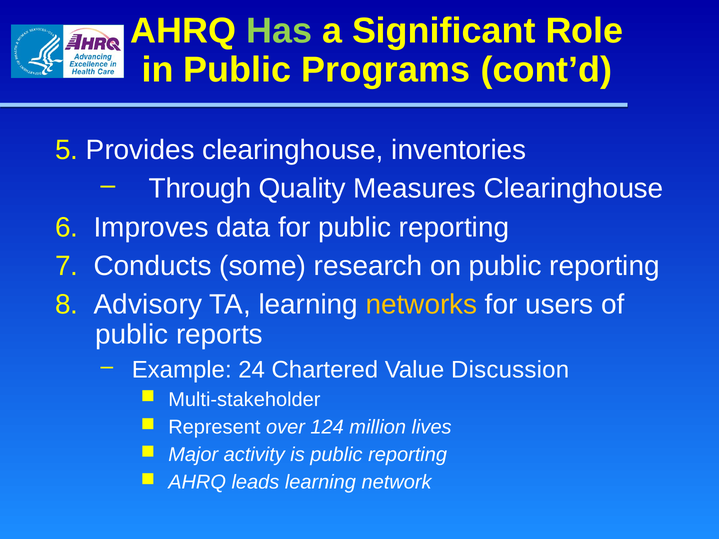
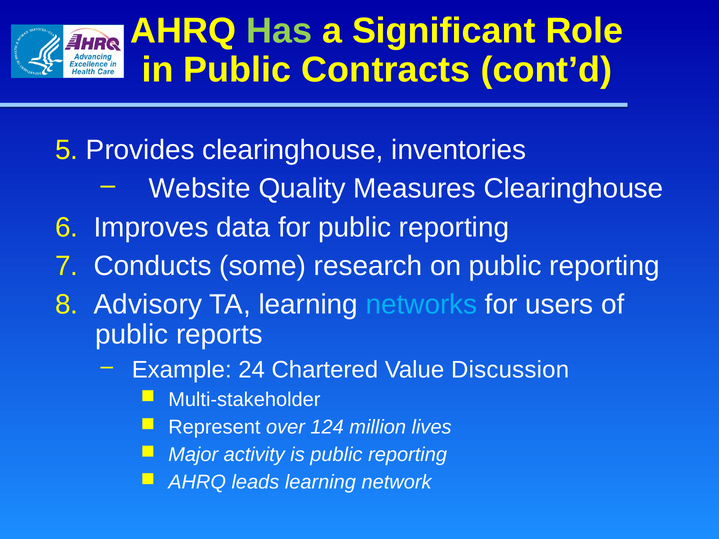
Programs: Programs -> Contracts (386, 70)
Through: Through -> Website (200, 189)
networks colour: yellow -> light blue (421, 305)
